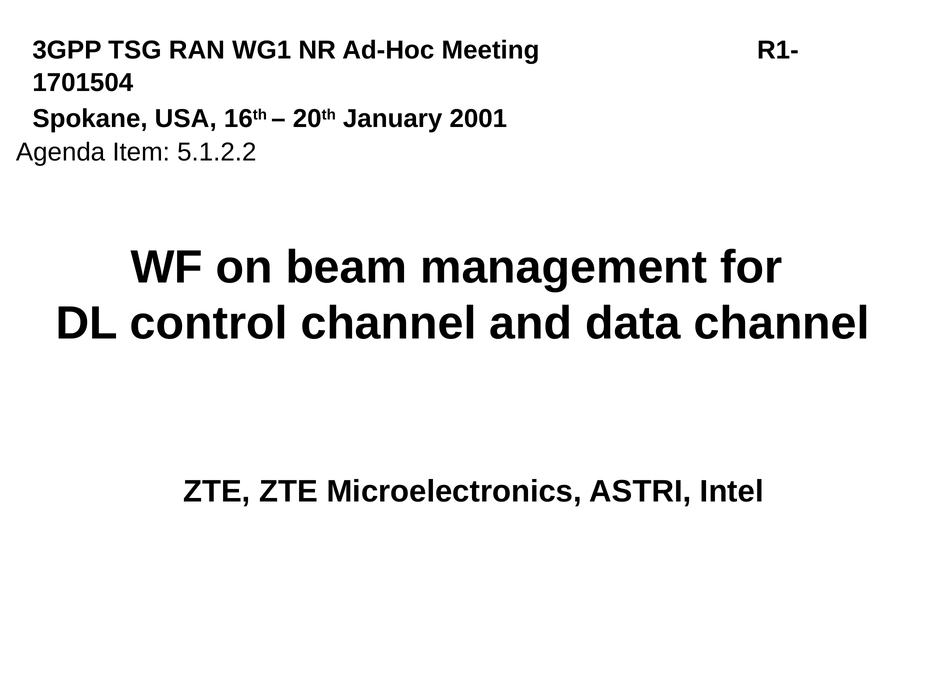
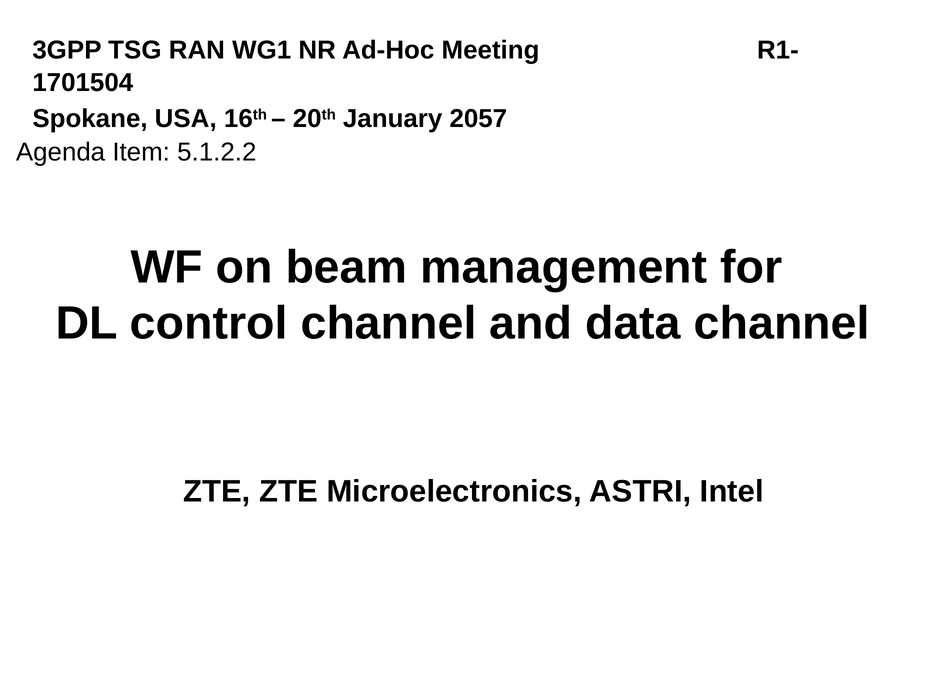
2001: 2001 -> 2057 (478, 119)
